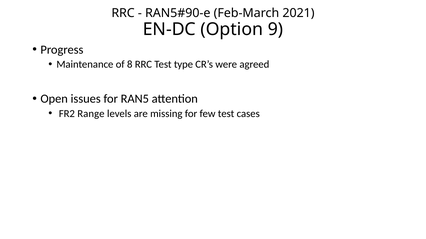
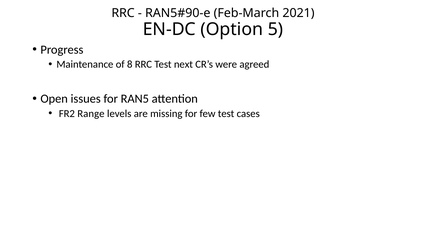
9: 9 -> 5 (276, 29)
type: type -> next (183, 64)
